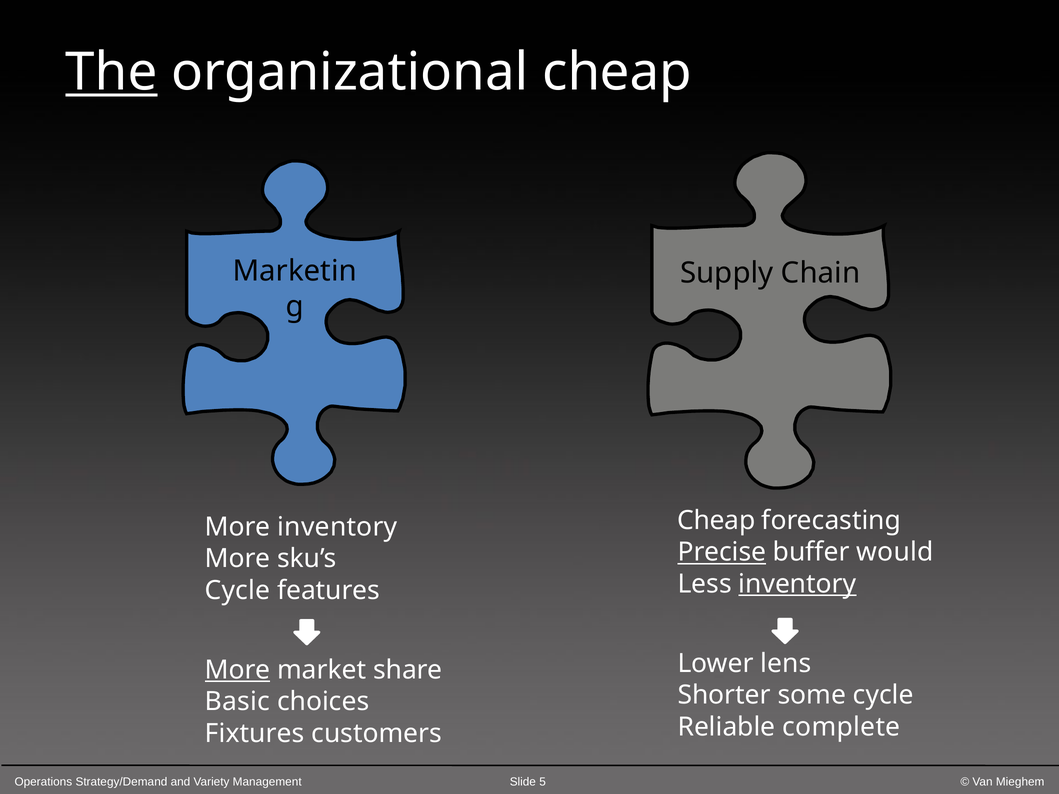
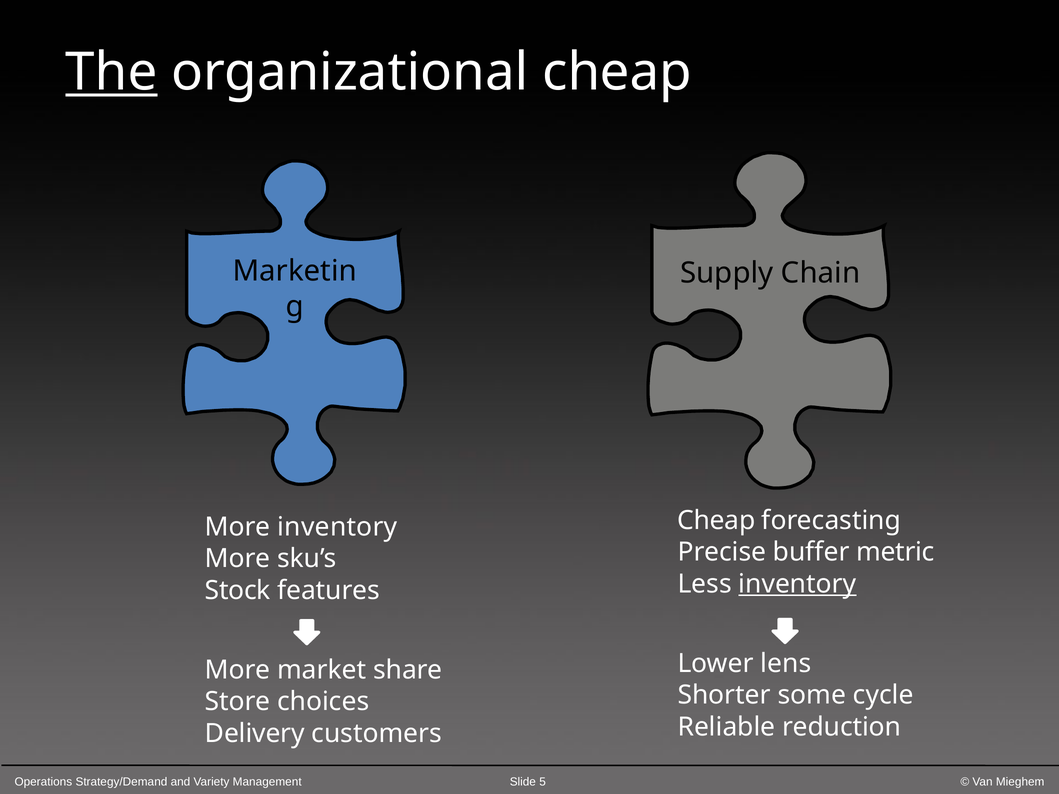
Precise underline: present -> none (722, 552)
would: would -> metric (895, 552)
Cycle: Cycle -> Stock (238, 591)
More underline: present -> none (238, 670)
Basic: Basic -> Store (238, 702)
complete: complete -> reduction (842, 727)
Fixtures: Fixtures -> Delivery (255, 734)
